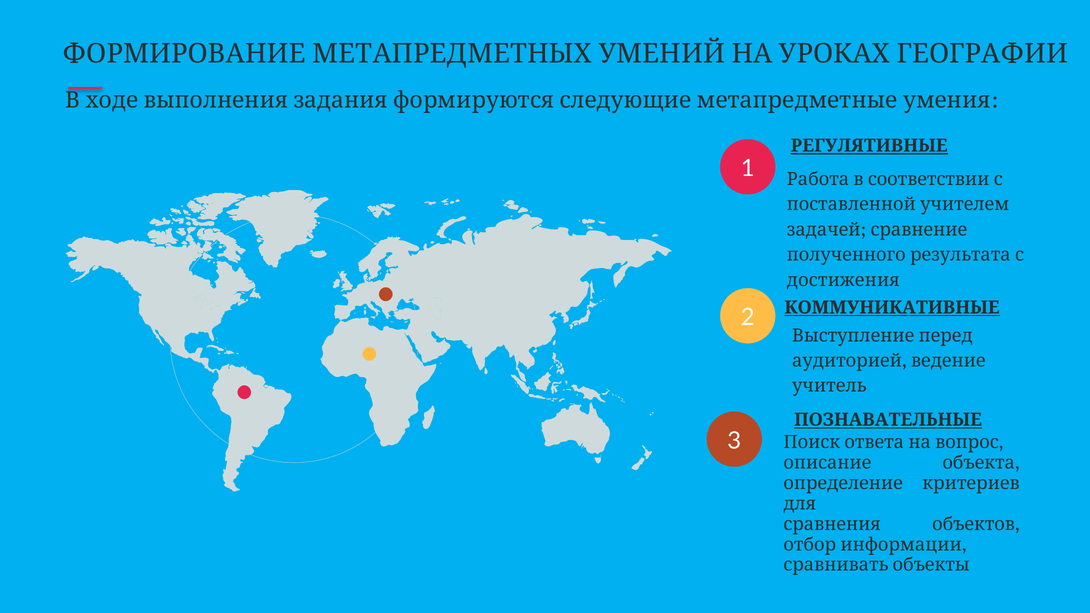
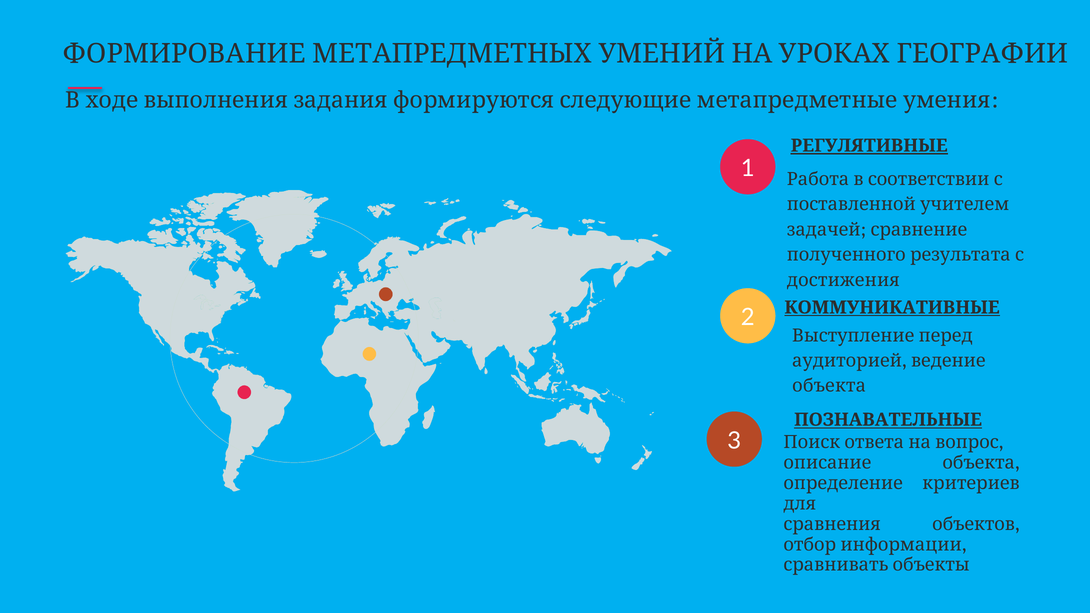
учитель: учитель -> объекта (829, 386)
